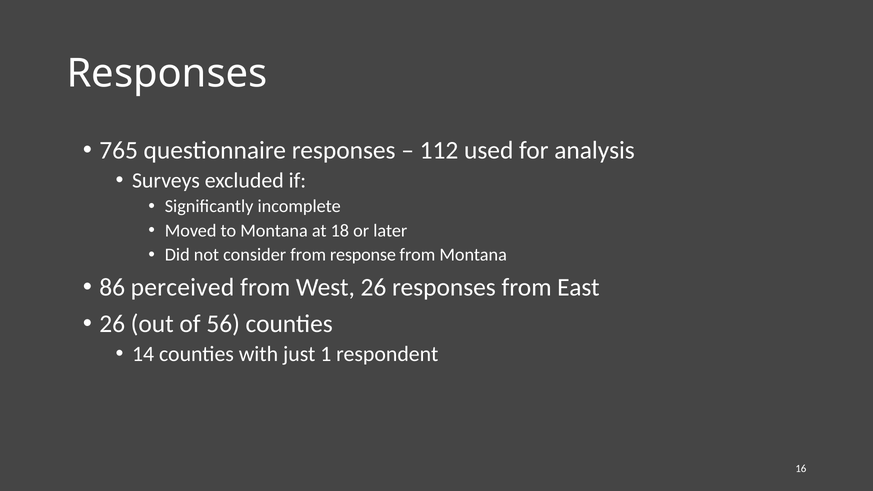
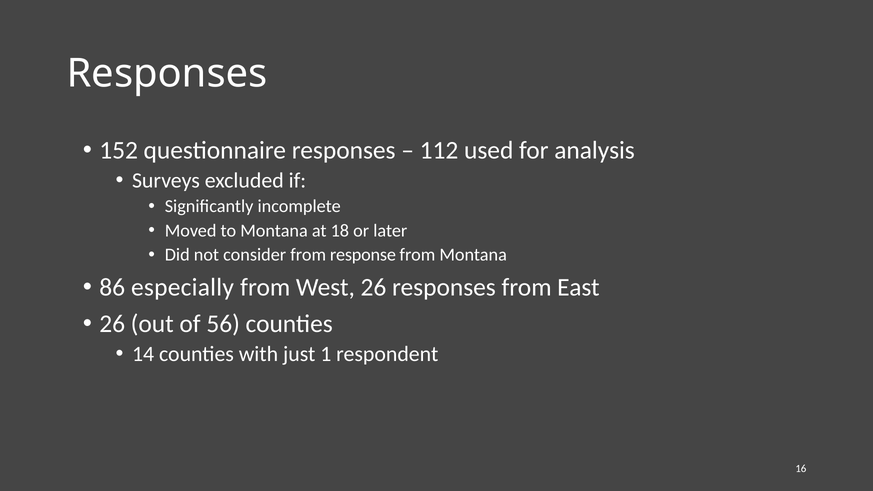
765: 765 -> 152 (119, 150)
perceived: perceived -> especially (182, 287)
